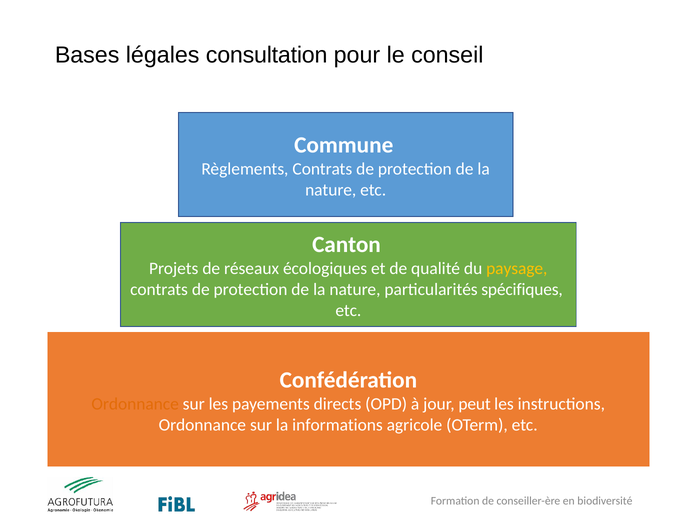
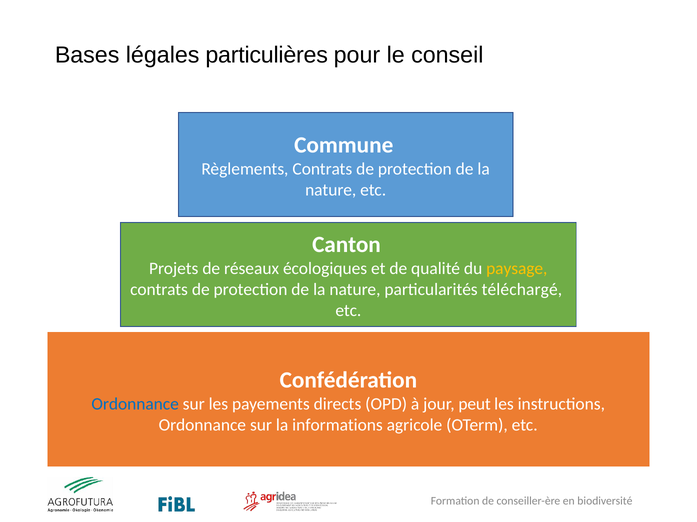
consultation: consultation -> particulières (267, 55)
spécifiques: spécifiques -> téléchargé (522, 290)
Ordonnance colour: orange -> blue (135, 404)
